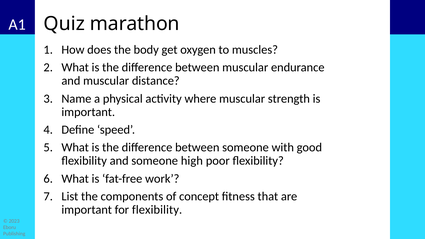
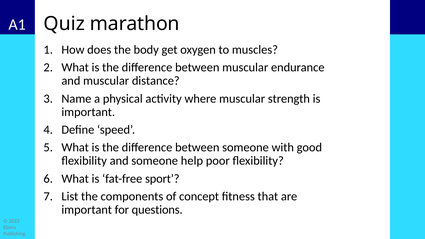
high: high -> help (192, 161)
work: work -> sport (162, 179)
for flexibility: flexibility -> questions (157, 210)
